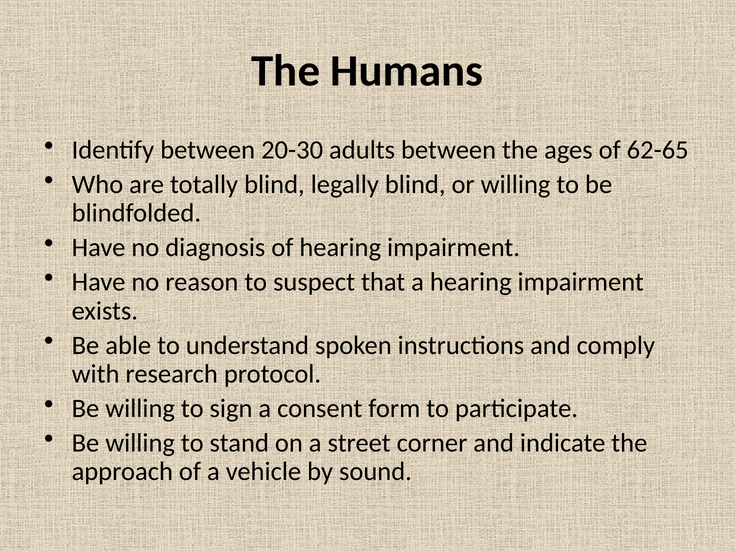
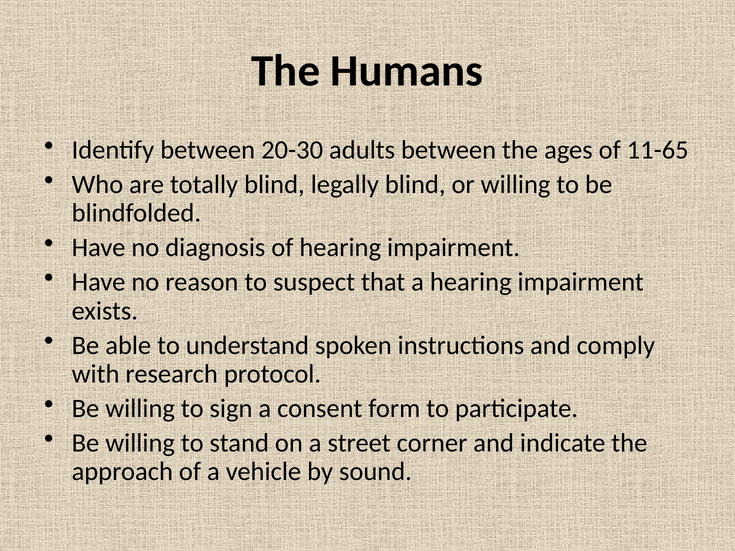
62-65: 62-65 -> 11-65 (658, 150)
